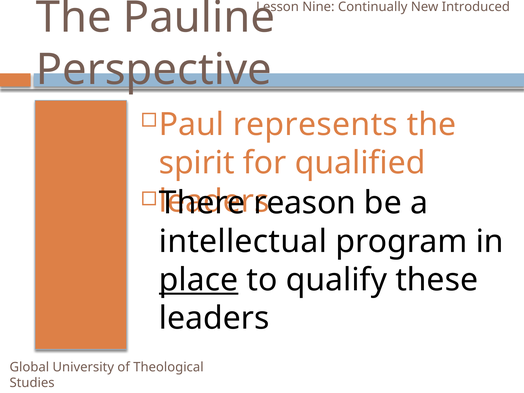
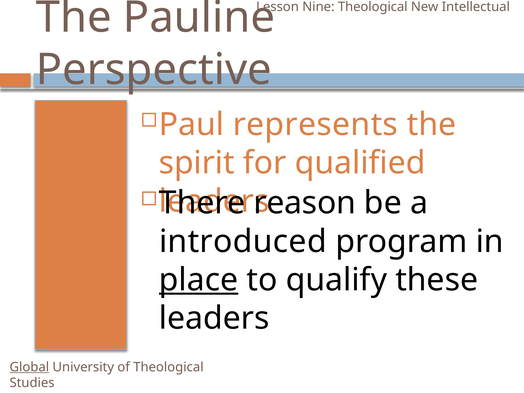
Nine Continually: Continually -> Theological (373, 7)
Introduced: Introduced -> Intellectual (476, 7)
intellectual: intellectual -> introduced (243, 241)
Global underline: none -> present (29, 367)
